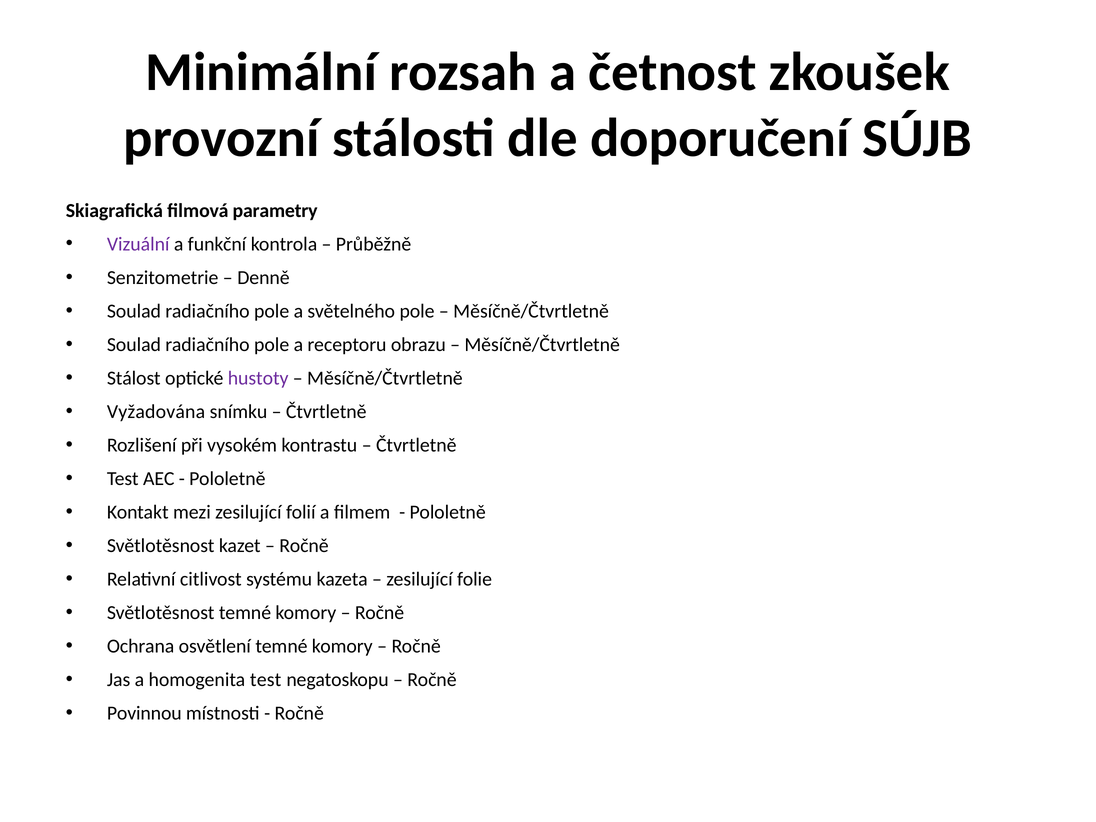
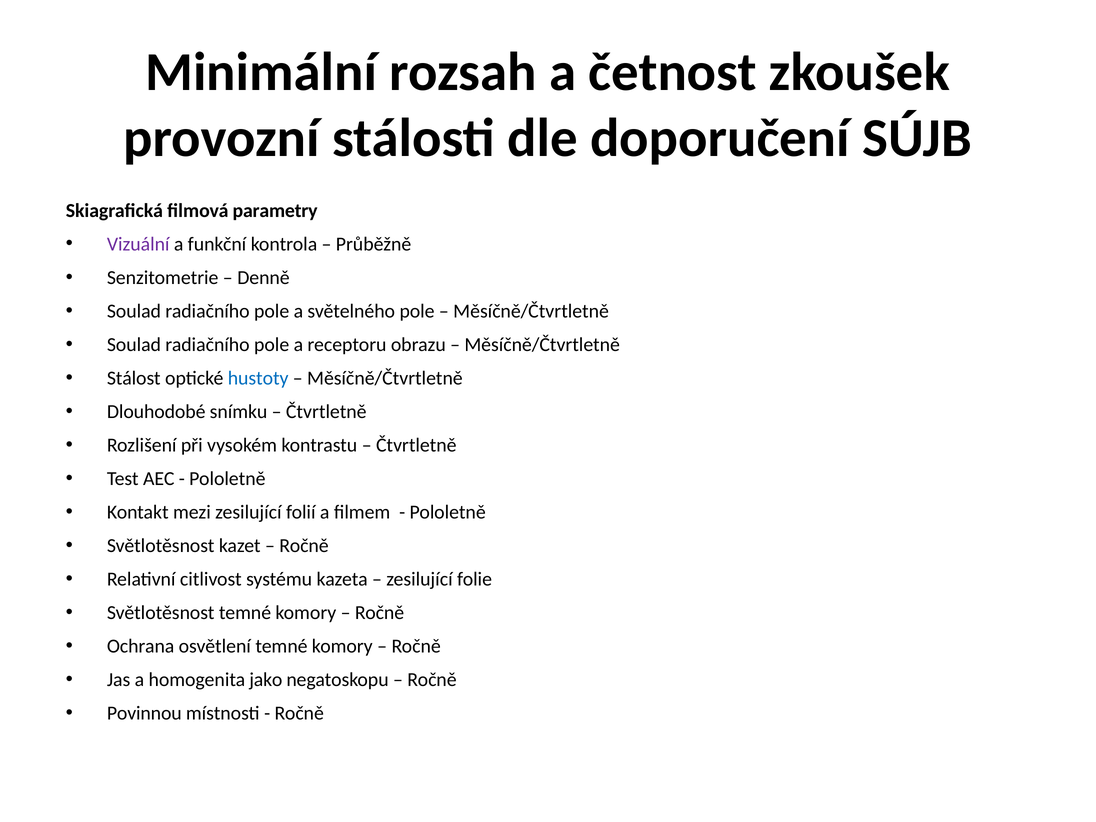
hustoty colour: purple -> blue (258, 378)
Vyžadována: Vyžadována -> Dlouhodobé (156, 412)
homogenita test: test -> jako (266, 680)
